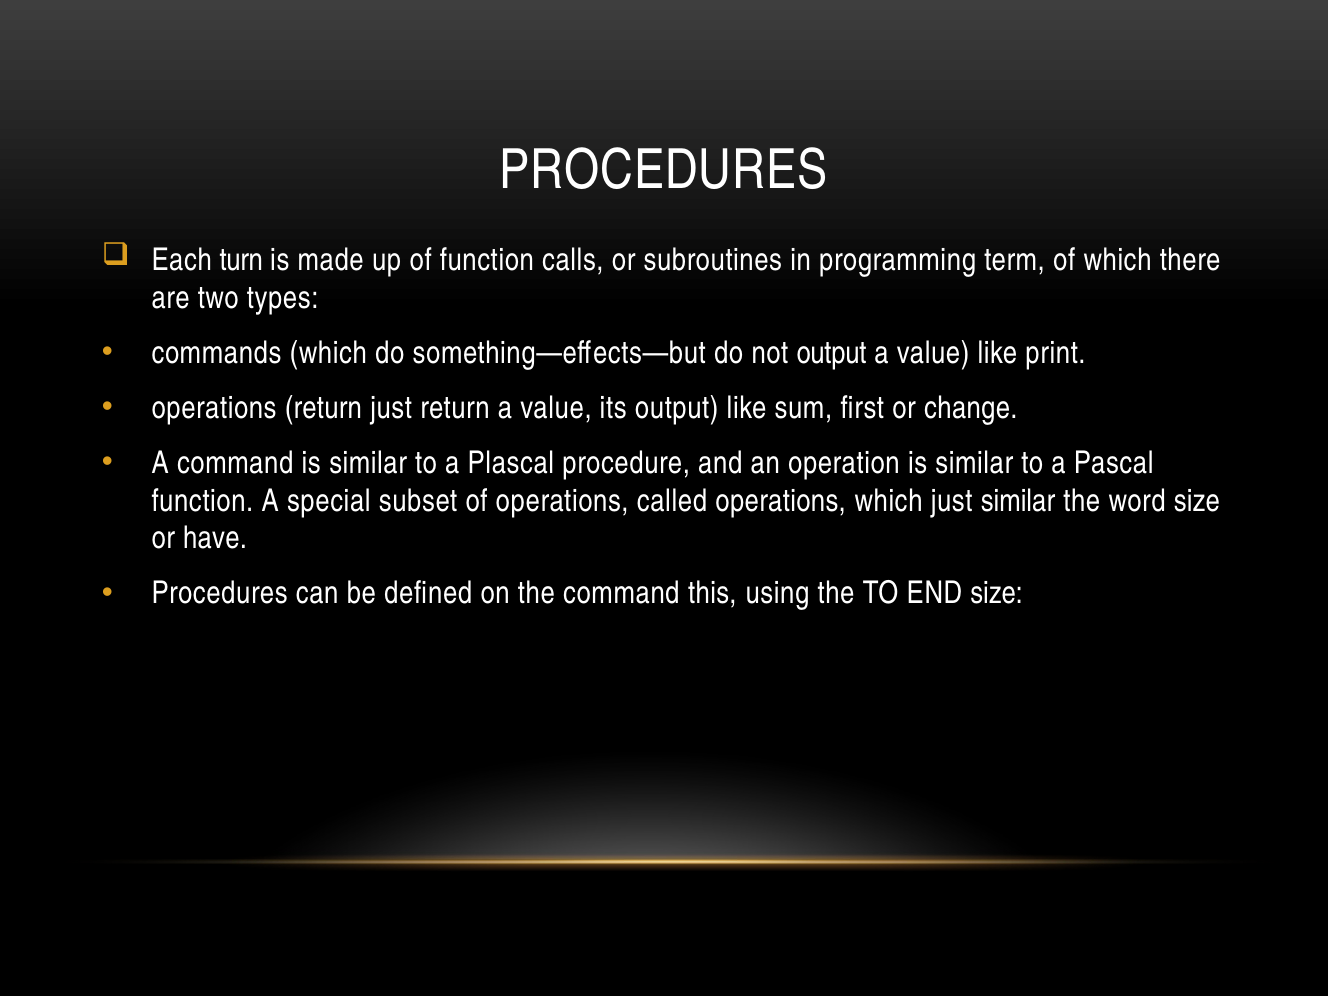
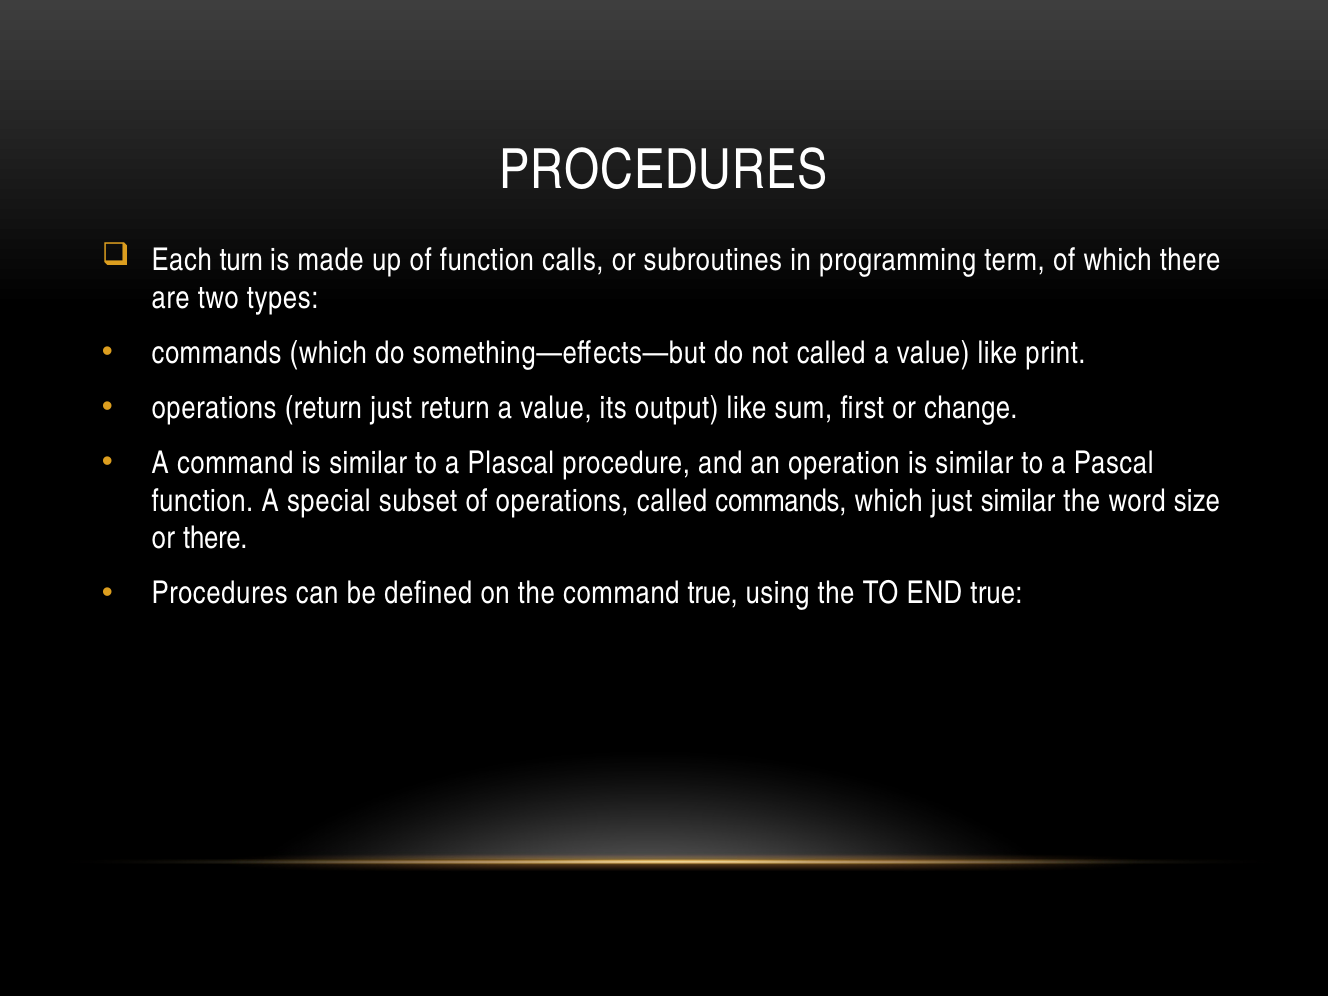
not output: output -> called (831, 353)
called operations: operations -> commands (781, 501)
or have: have -> there (215, 538)
command this: this -> true (713, 593)
END size: size -> true (997, 593)
